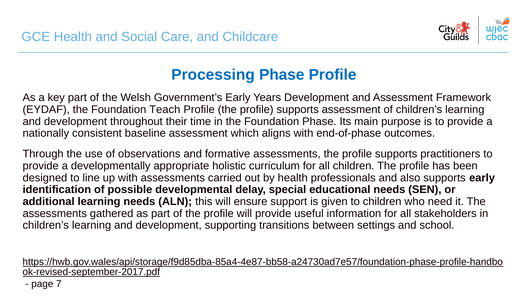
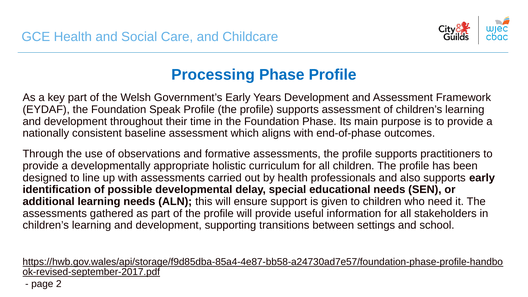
Teach: Teach -> Speak (165, 110)
7: 7 -> 2 (59, 284)
